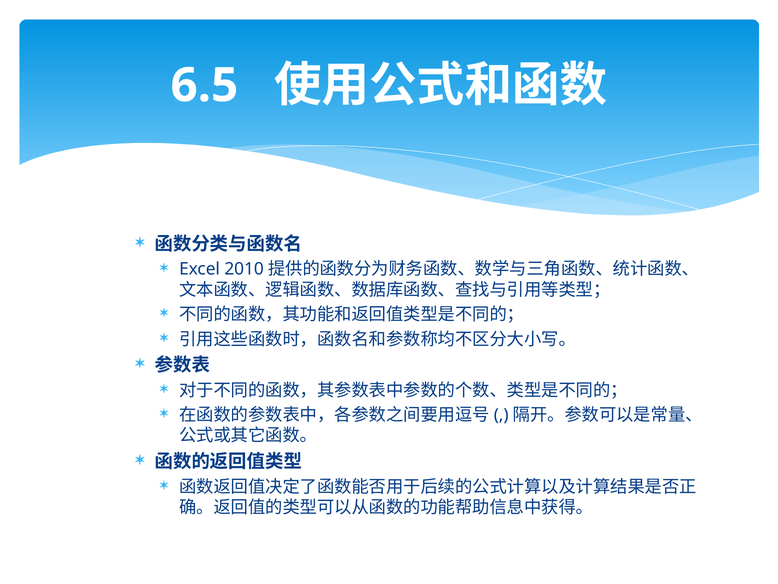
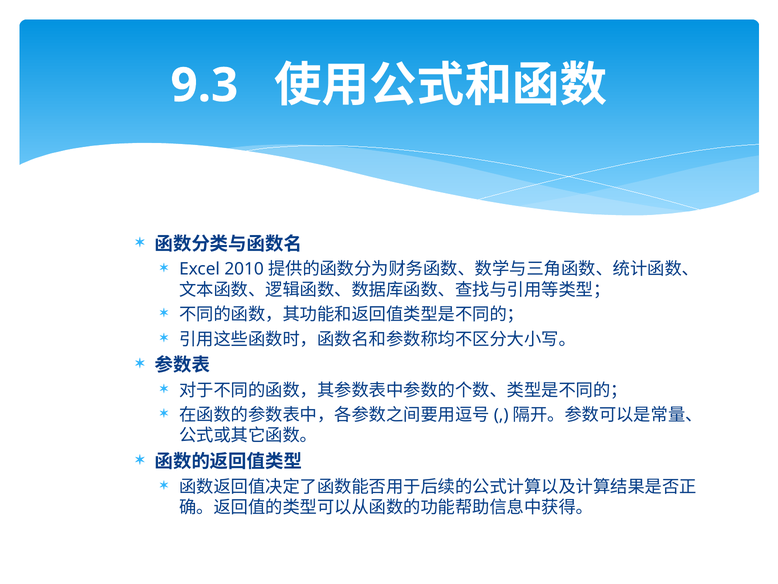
6.5: 6.5 -> 9.3 (204, 85)
